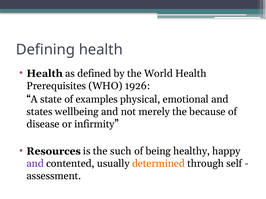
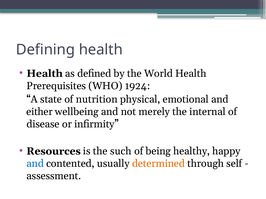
1926: 1926 -> 1924 (137, 86)
examples: examples -> nutrition (97, 100)
states: states -> either (40, 112)
because: because -> internal (207, 112)
and colour: purple -> blue (35, 164)
